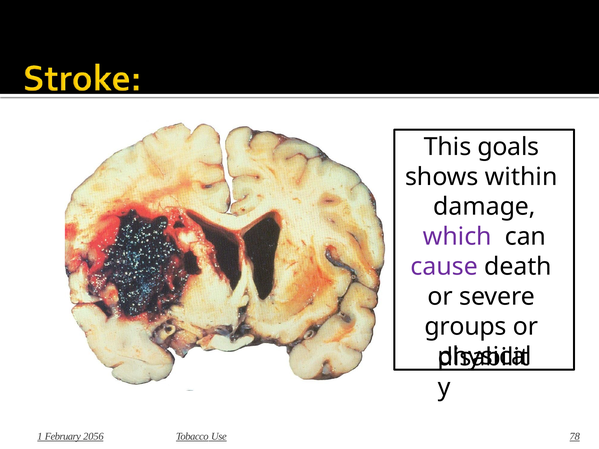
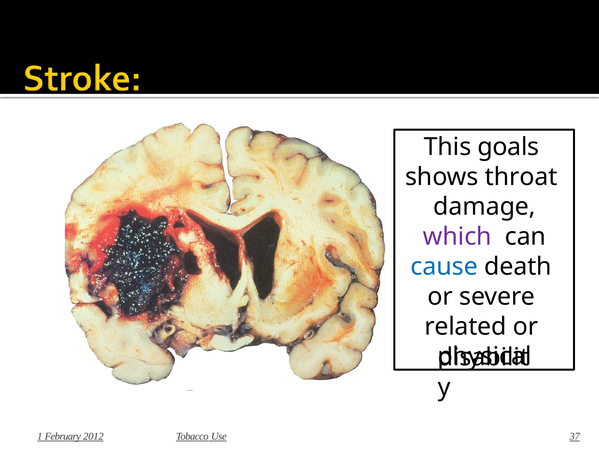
within: within -> throat (521, 177)
cause colour: purple -> blue (444, 267)
groups: groups -> related (465, 327)
2056: 2056 -> 2012 (93, 437)
78: 78 -> 37 (575, 437)
